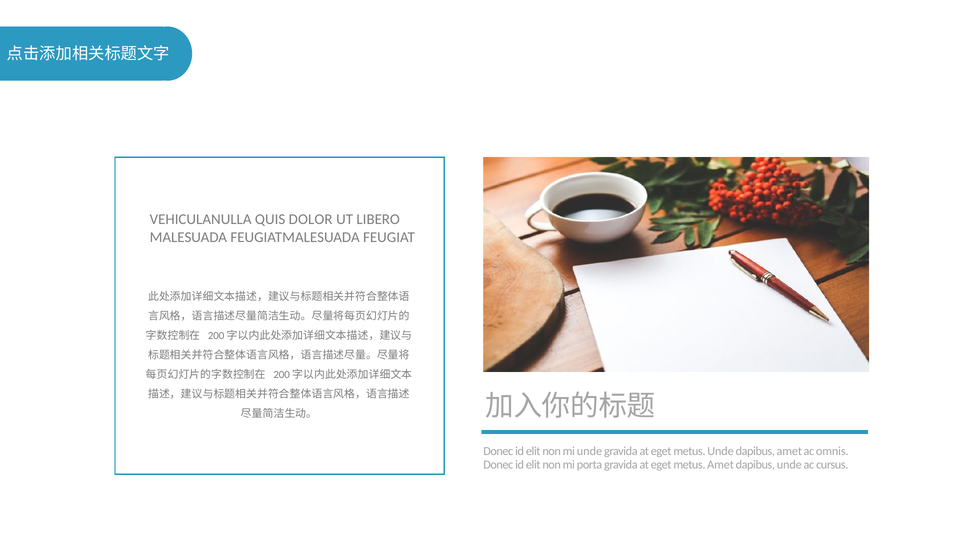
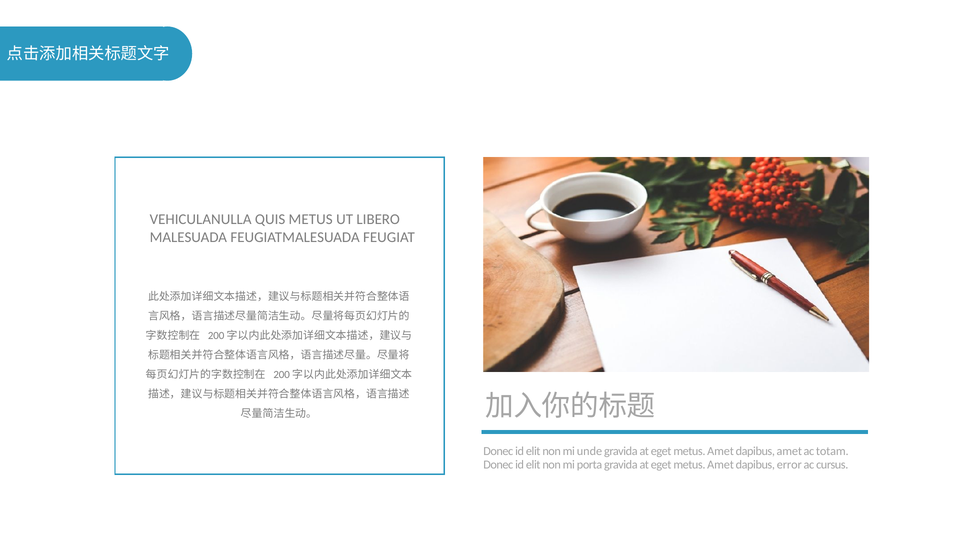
QUIS DOLOR: DOLOR -> METUS (311, 219)
Unde: Unde -> Amet (721, 451)
omnis: omnis -> totam (832, 451)
dapibus unde: unde -> error (789, 465)
